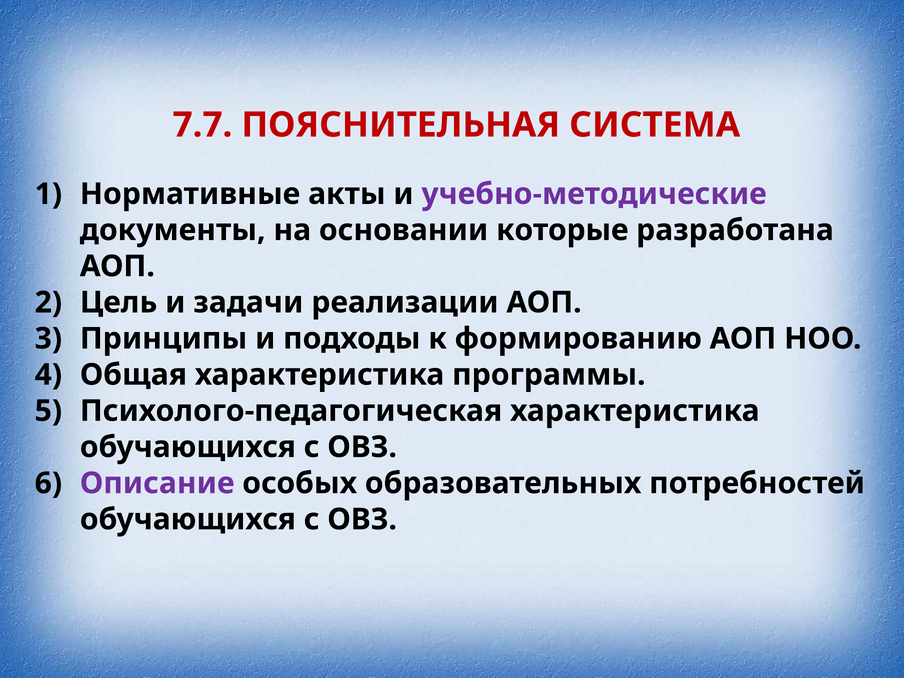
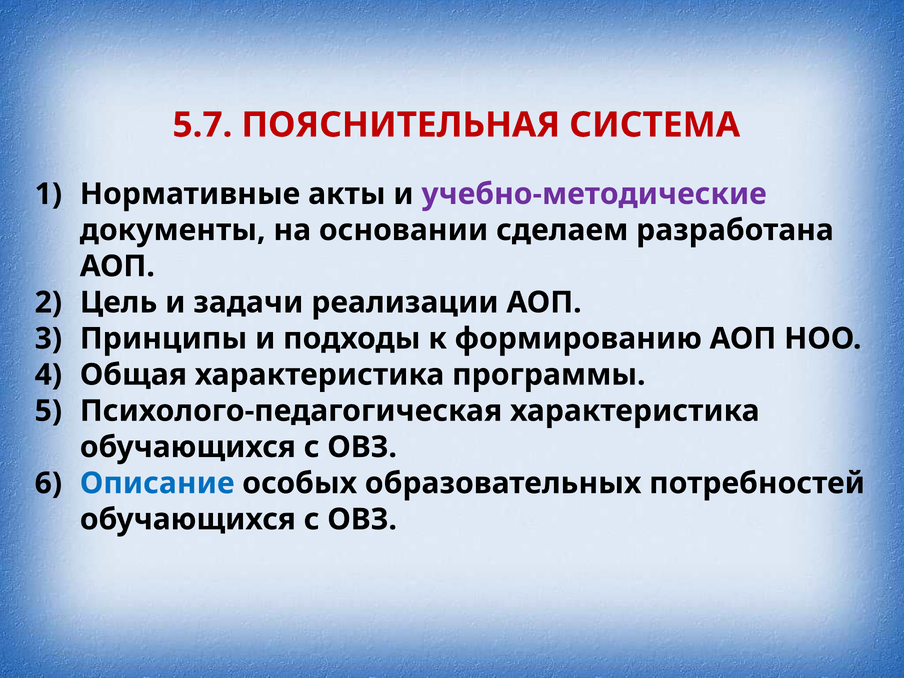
7.7: 7.7 -> 5.7 (202, 125)
которые: которые -> сделаем (562, 230)
Описание colour: purple -> blue (157, 483)
